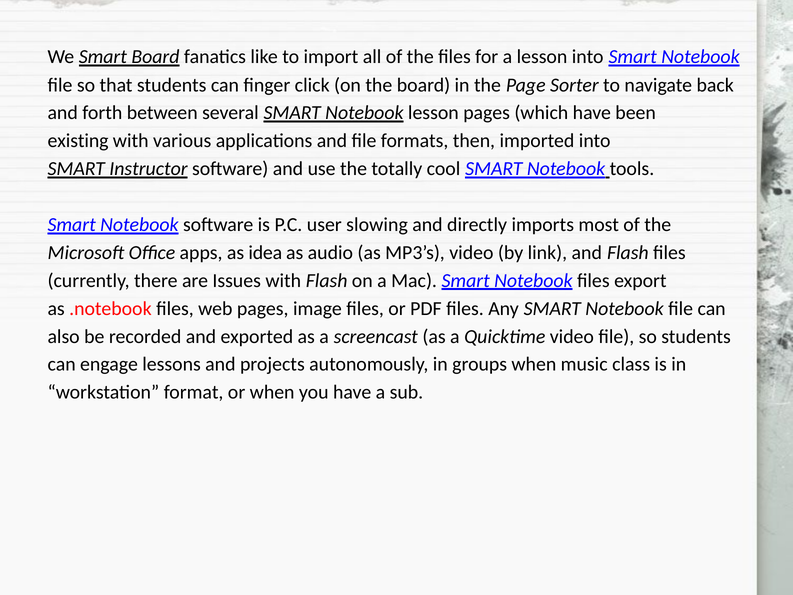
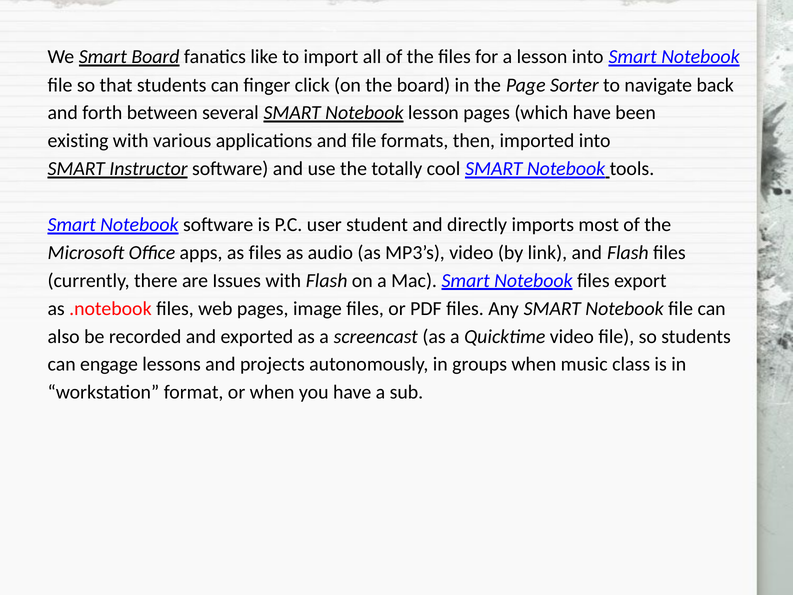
slowing: slowing -> student (377, 225)
as idea: idea -> files (265, 253)
